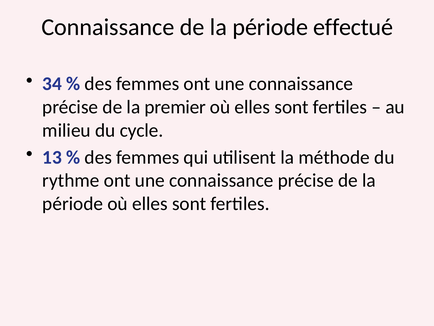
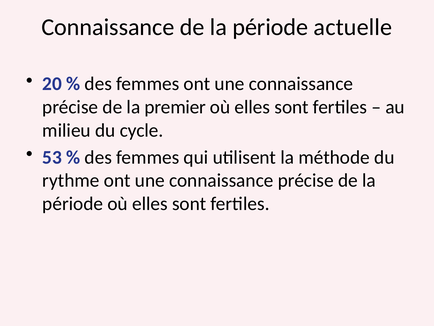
effectué: effectué -> actuelle (353, 27)
34: 34 -> 20 (52, 84)
13: 13 -> 53 (52, 157)
